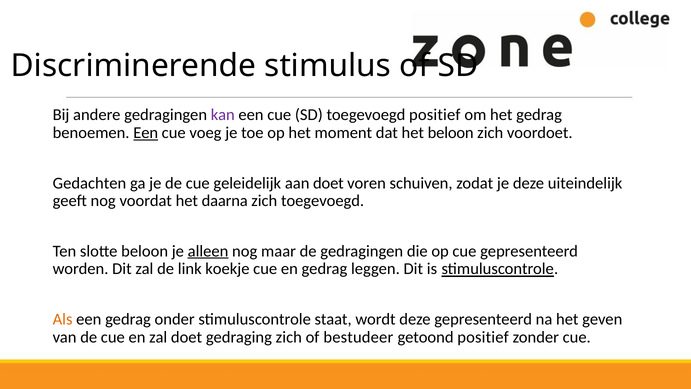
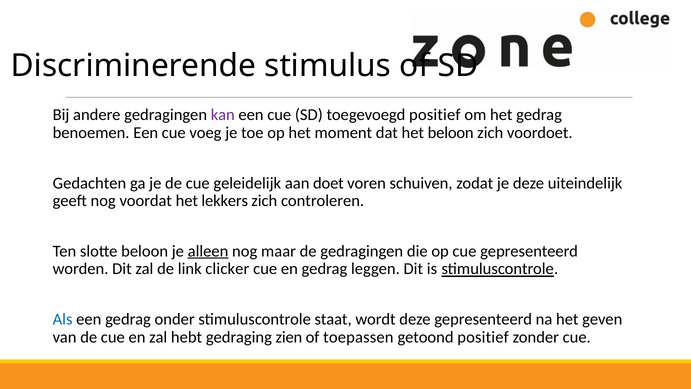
Een underline: present -> none (146, 133)
daarna: daarna -> lekkers (225, 201)
zich toegevoegd: toegevoegd -> controleren (323, 201)
koekje: koekje -> clicker (227, 269)
Als colour: orange -> blue (63, 319)
zal doet: doet -> hebt (187, 337)
gedraging zich: zich -> zien (289, 337)
bestudeer: bestudeer -> toepassen (358, 337)
